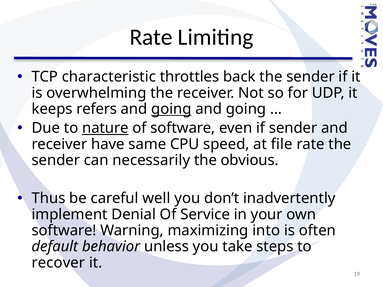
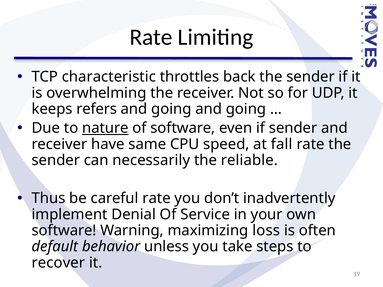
going underline: present -> none (171, 109)
file: file -> fall (282, 144)
obvious: obvious -> reliable (249, 160)
careful well: well -> rate (157, 198)
into: into -> loss (266, 231)
